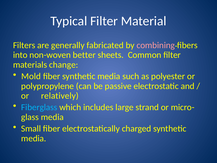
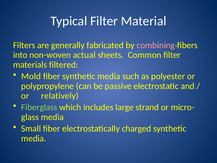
better: better -> actual (84, 55)
change: change -> filtered (64, 65)
Fiberglass colour: light blue -> light green (39, 107)
